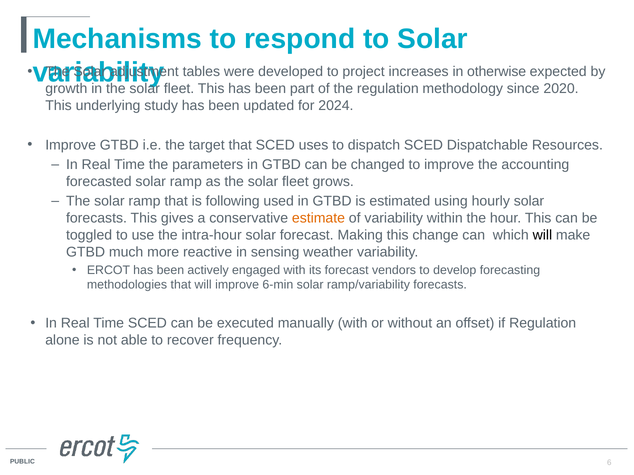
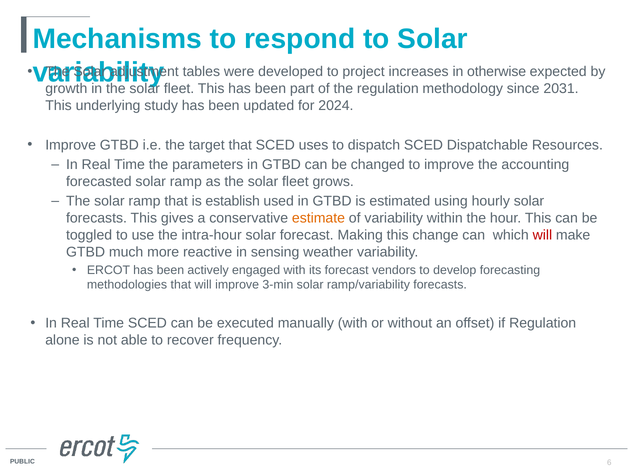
2020: 2020 -> 2031 (561, 89)
following: following -> establish (233, 201)
will colour: black -> red (542, 235)
6-min: 6-min -> 3-min (278, 285)
